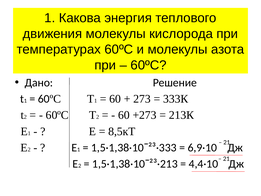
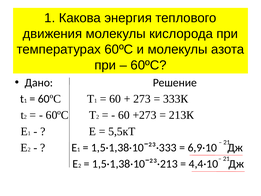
8,5кТ: 8,5кТ -> 5,5кТ (122, 131)
